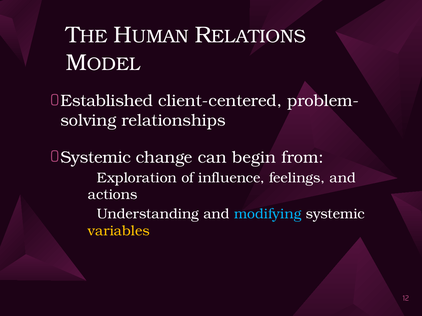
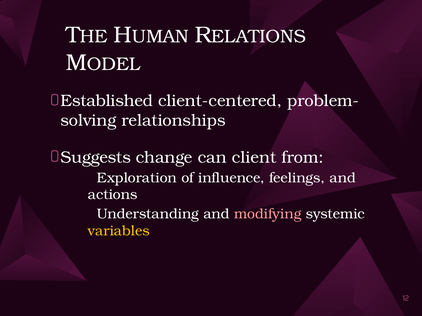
Systemic: Systemic -> Suggests (96, 158)
begin: begin -> client (254, 158)
modifying colour: light blue -> pink (268, 214)
